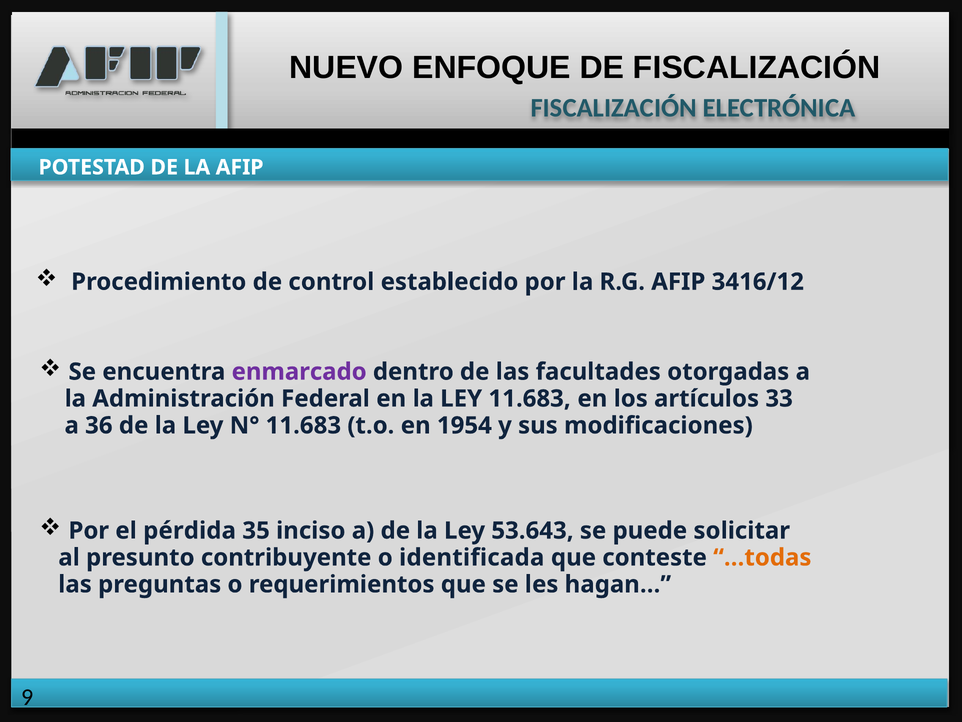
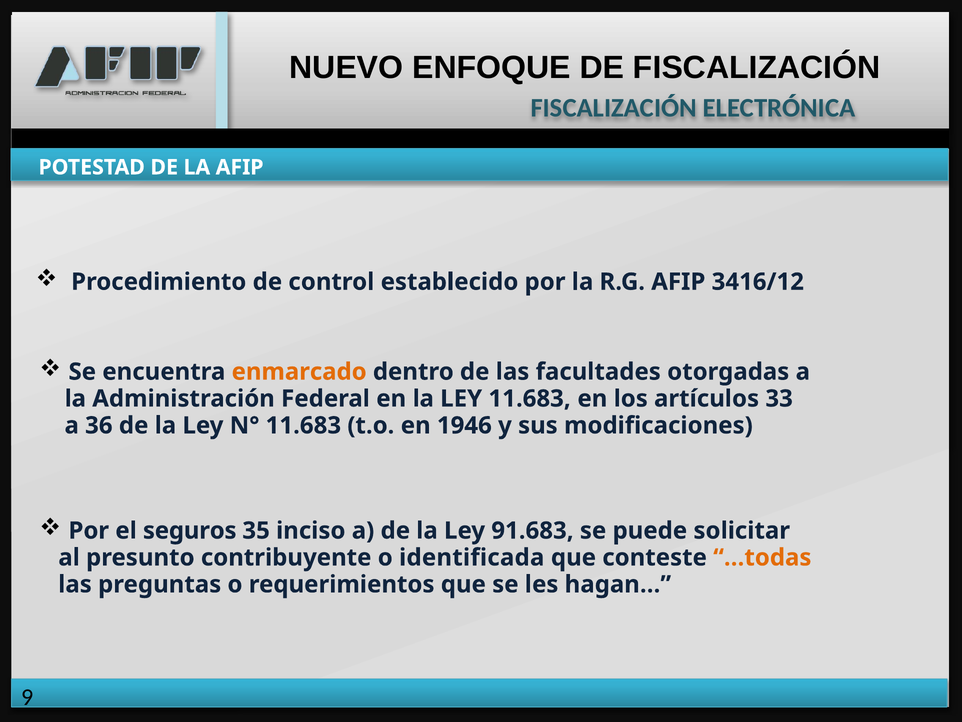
enmarcado colour: purple -> orange (299, 372)
1954: 1954 -> 1946 (464, 425)
pérdida: pérdida -> seguros (190, 530)
53.643: 53.643 -> 91.683 (532, 530)
